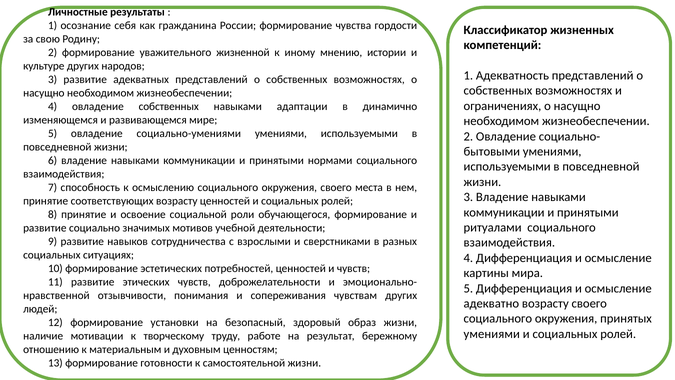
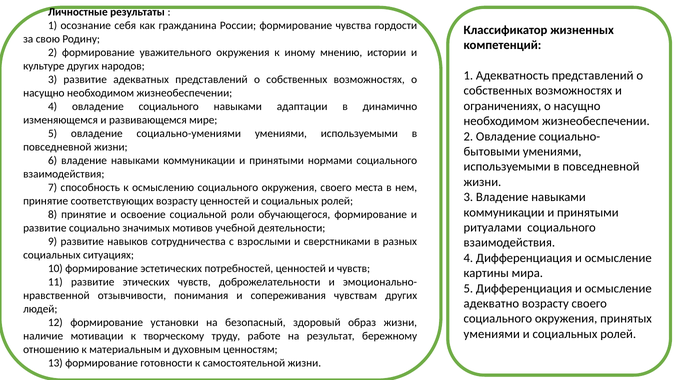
уважительного жизненной: жизненной -> окружения (243, 53)
овладение собственных: собственных -> социального (169, 107)
